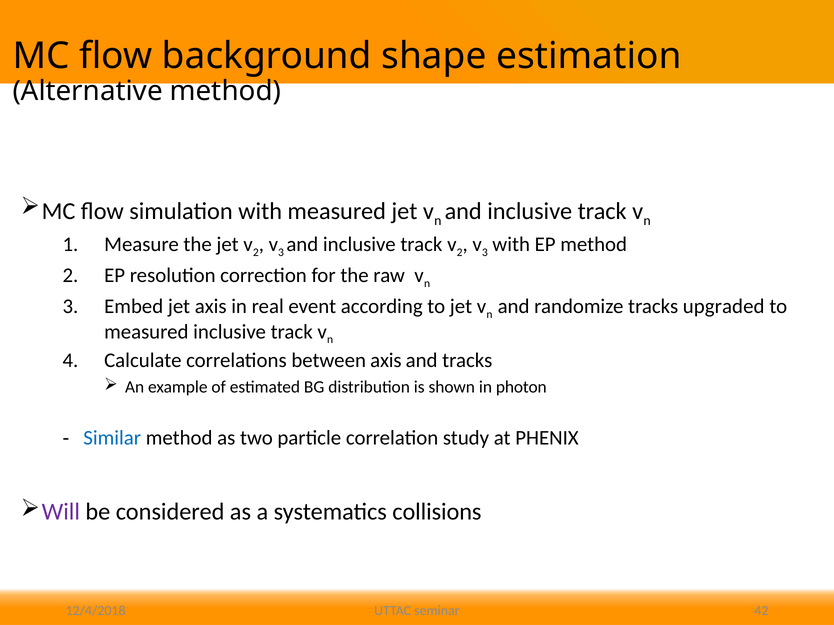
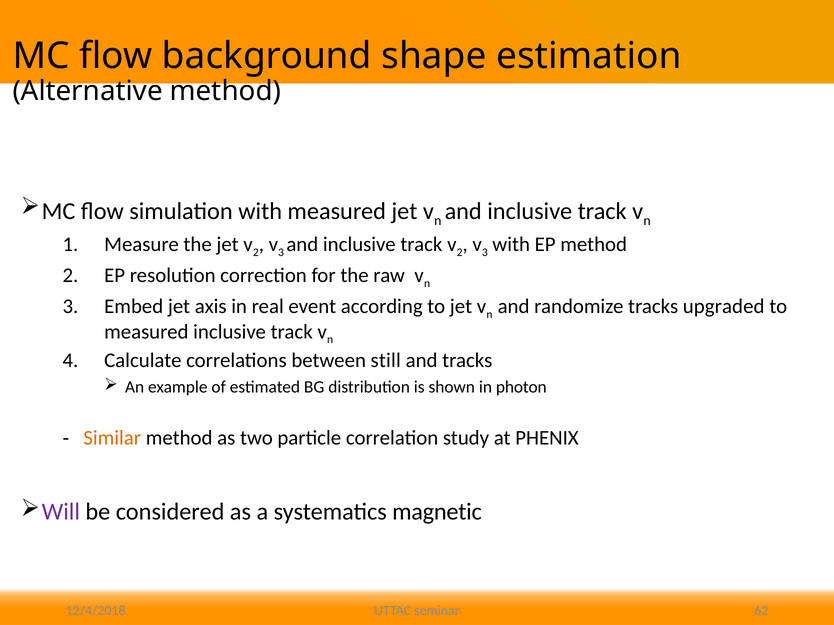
between axis: axis -> still (386, 361)
Similar colour: blue -> orange (112, 438)
collisions: collisions -> magnetic (437, 512)
42: 42 -> 62 (761, 611)
